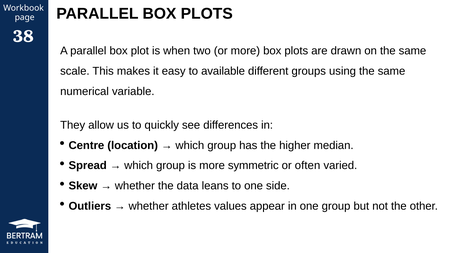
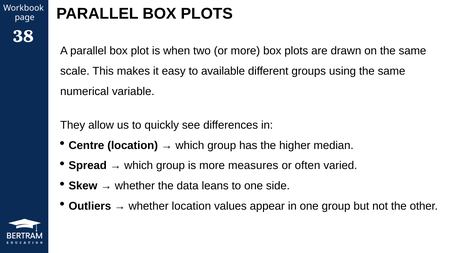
symmetric: symmetric -> measures (253, 166)
whether athletes: athletes -> location (191, 206)
